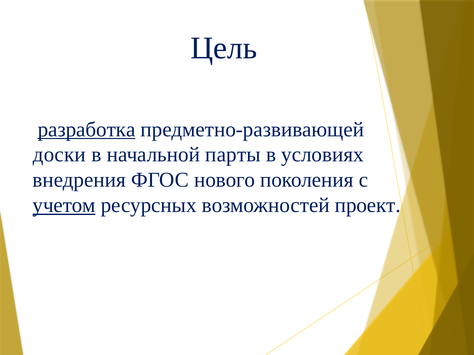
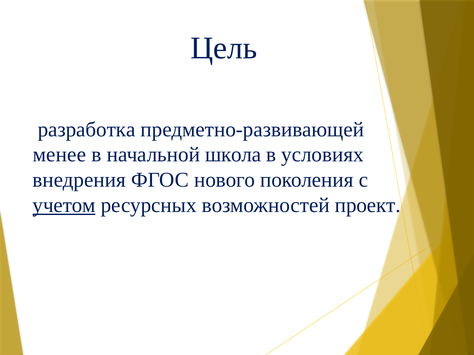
разработка underline: present -> none (87, 130)
доски: доски -> менее (59, 155)
парты: парты -> школа (233, 155)
